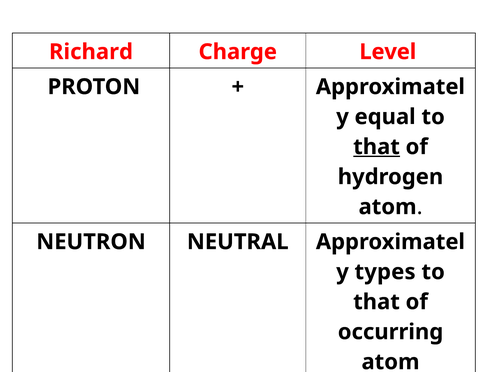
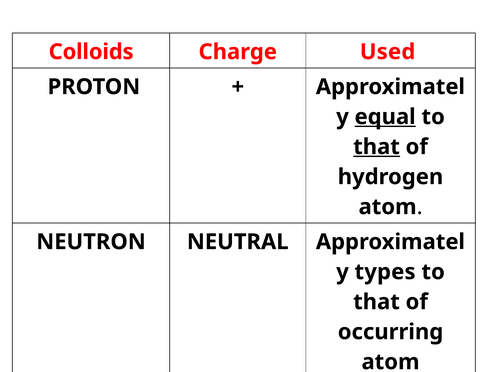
Richard: Richard -> Colloids (91, 52)
Level: Level -> Used (388, 52)
equal underline: none -> present (385, 117)
